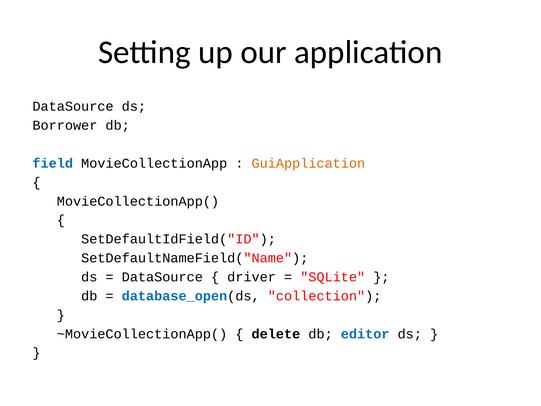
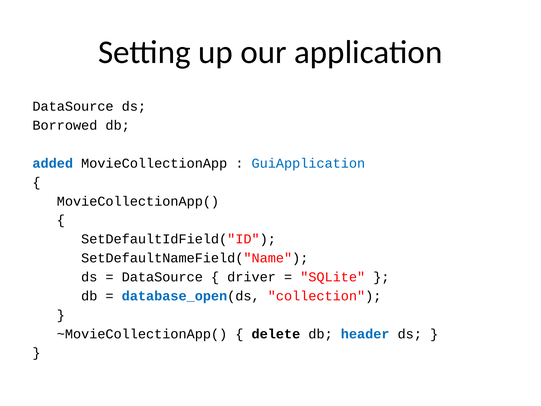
Borrower: Borrower -> Borrowed (65, 125)
field: field -> added (53, 163)
GuiApplication colour: orange -> blue (308, 163)
editor: editor -> header (365, 334)
